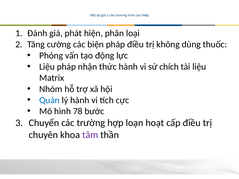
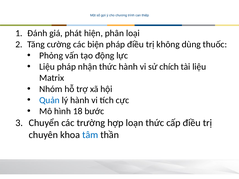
78: 78 -> 18 (78, 111)
loạn hoạt: hoạt -> thức (155, 123)
tâm colour: purple -> blue (90, 135)
